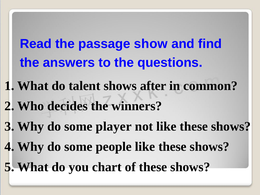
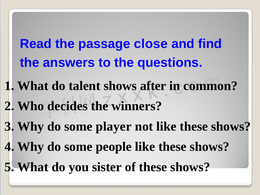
show: show -> close (151, 44)
chart: chart -> sister (107, 167)
